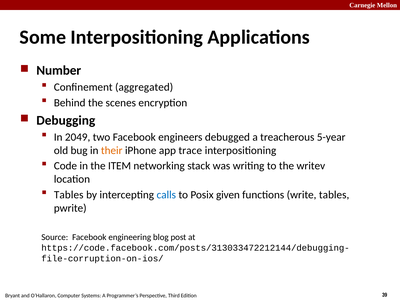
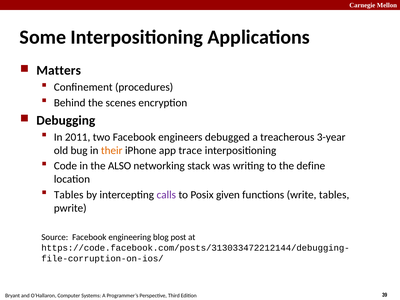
Number: Number -> Matters (59, 71)
aggregated: aggregated -> procedures (144, 87)
2049: 2049 -> 2011 (78, 137)
5-year: 5-year -> 3-year (331, 137)
ITEM: ITEM -> ALSO (120, 166)
writev: writev -> define (311, 166)
calls colour: blue -> purple (166, 195)
